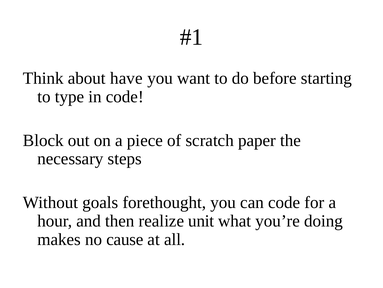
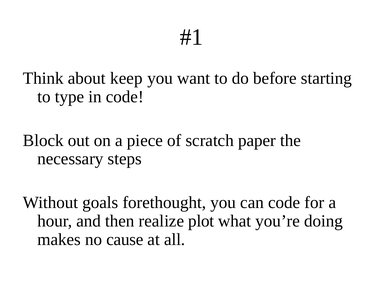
have: have -> keep (126, 78)
unit: unit -> plot (201, 220)
